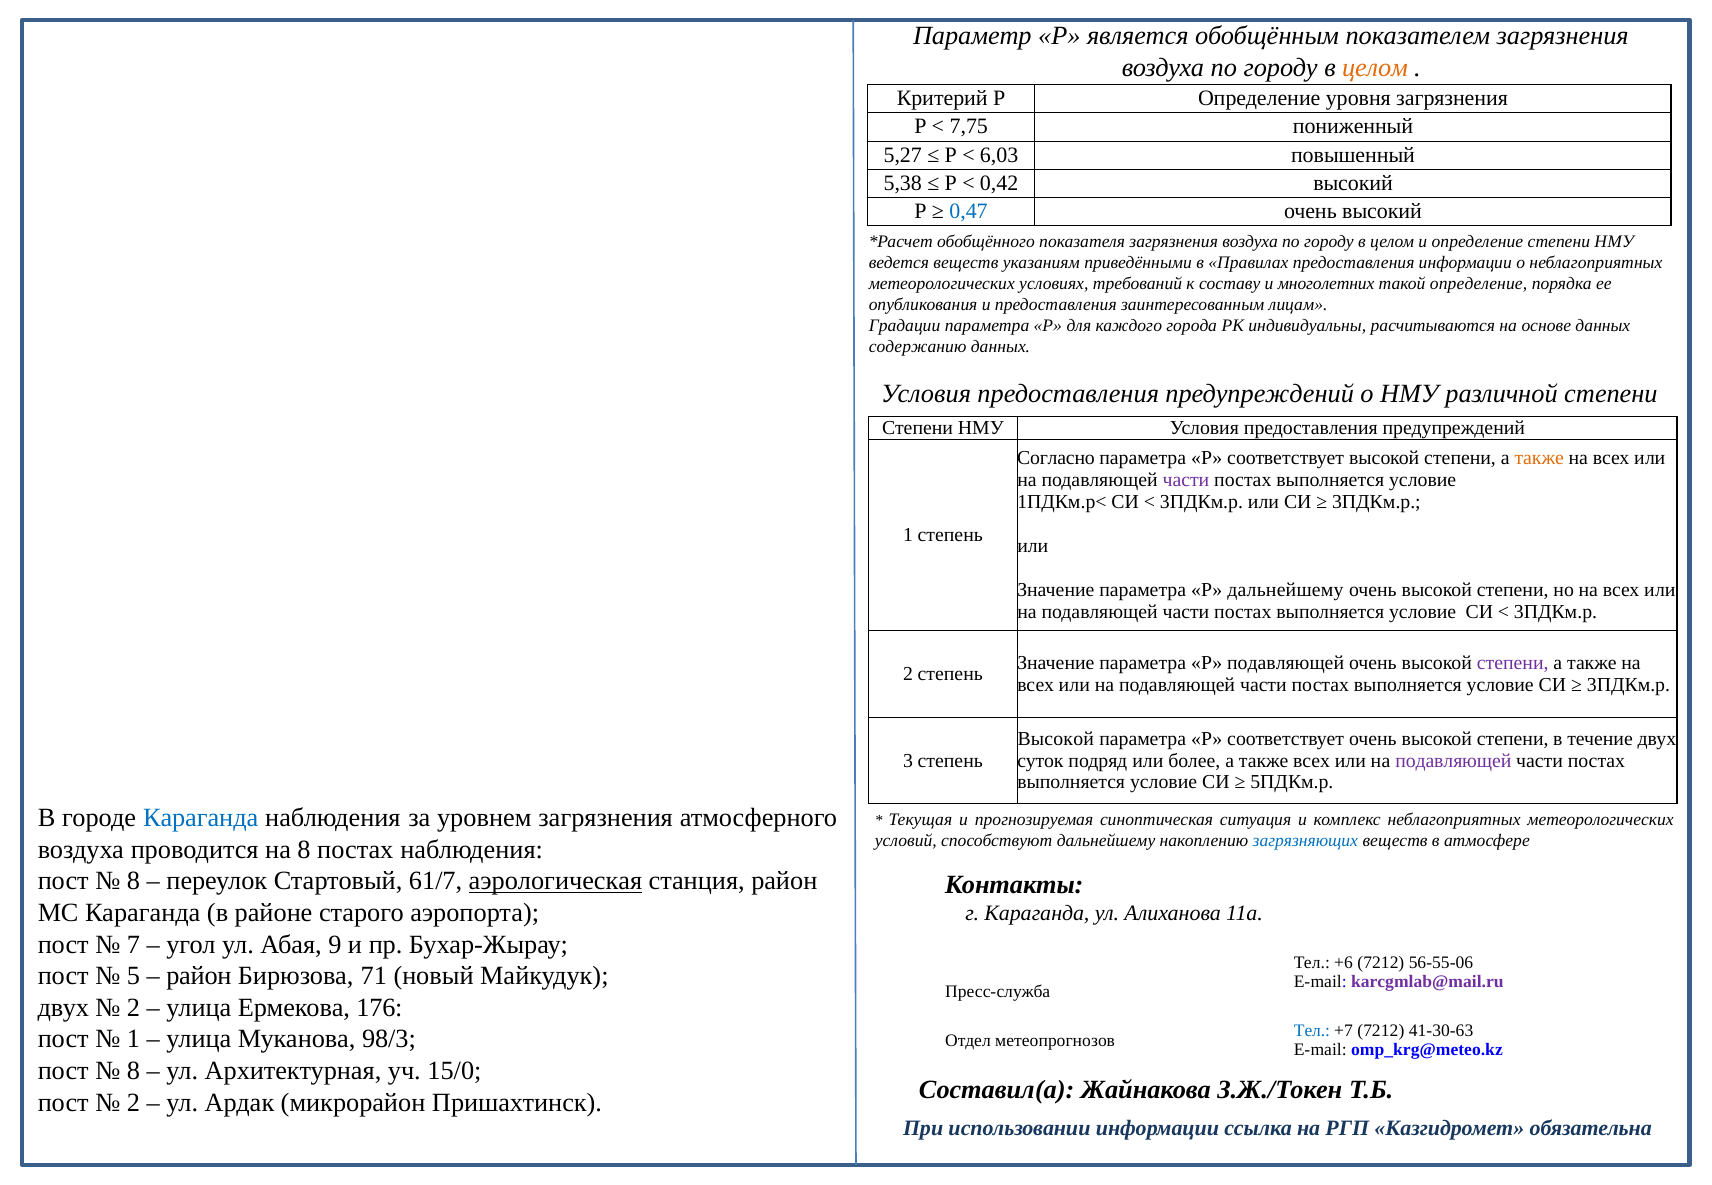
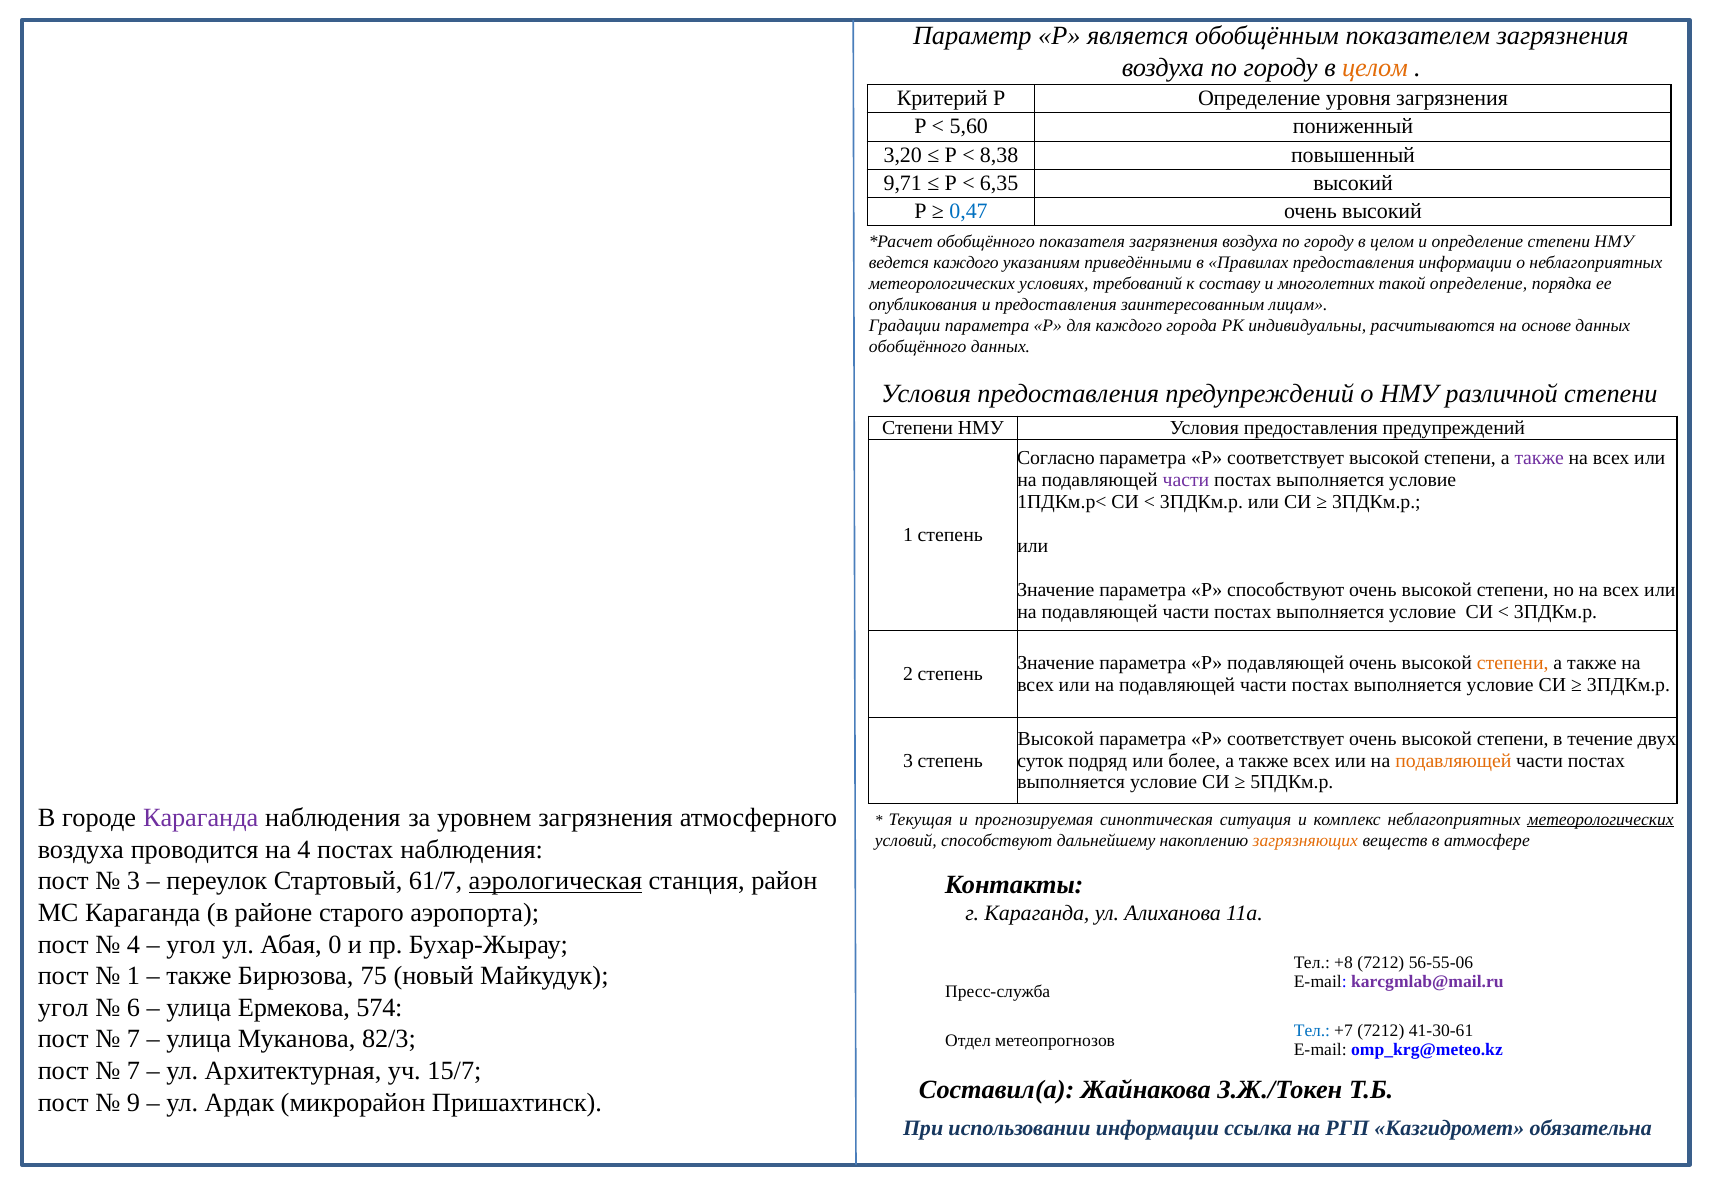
7,75: 7,75 -> 5,60 (969, 127)
5,27: 5,27 -> 3,20 (903, 155)
6,03: 6,03 -> 8,38 (999, 155)
5,38: 5,38 -> 9,71 (903, 183)
0,42: 0,42 -> 6,35 (999, 183)
ведется веществ: веществ -> каждого (966, 263)
содержанию: содержанию -> обобщённого (918, 347)
также colour: orange -> purple (1539, 459)
Р дальнейшему: дальнейшему -> способствуют (1286, 590)
степени colour: purple -> orange (1513, 663)
подавляющей colour: purple -> orange (1453, 761)
Караганда colour: blue -> purple (201, 818)
метеорологических underline: none -> present (1600, 819)
загрязняющих colour: blue -> orange (1305, 840)
на 8: 8 -> 4 (304, 850)
8: 8 -> 3 (133, 881)
7: 7 -> 4 (133, 945)
9: 9 -> 0 (335, 945)
+6: +6 -> +8 (1344, 962)
5: 5 -> 1 (133, 976)
район: район -> также (199, 976)
71: 71 -> 75 (374, 976)
двух: двух -> угол (63, 1008)
2: 2 -> 6 (133, 1008)
176: 176 -> 574 (379, 1008)
41-30-63: 41-30-63 -> 41-30-61 (1441, 1031)
1: 1 -> 7 (133, 1039)
98/3: 98/3 -> 82/3 (389, 1039)
8: 8 -> 7 (133, 1071)
15/0: 15/0 -> 15/7 (454, 1071)
2: 2 -> 9 (133, 1103)
